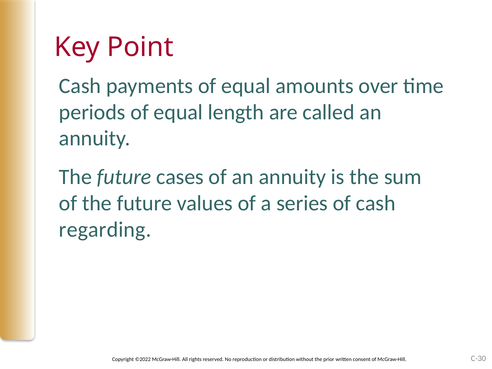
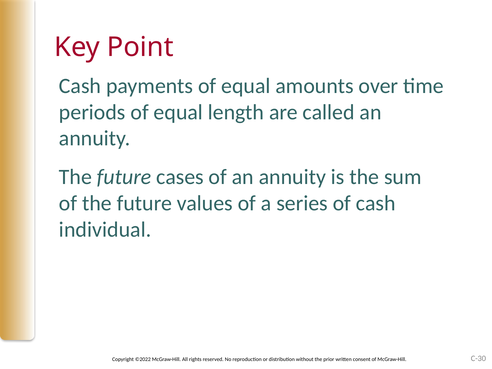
regarding: regarding -> individual (105, 229)
